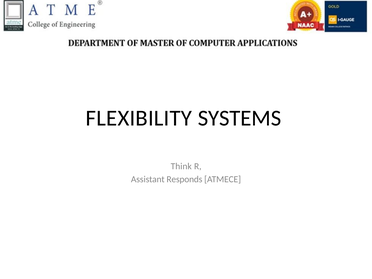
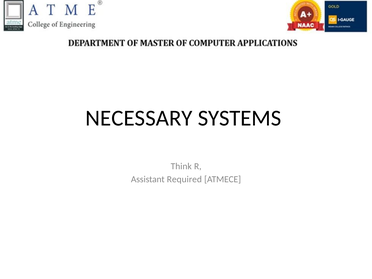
FLEXIBILITY: FLEXIBILITY -> NECESSARY (139, 118)
Responds: Responds -> Required (184, 179)
